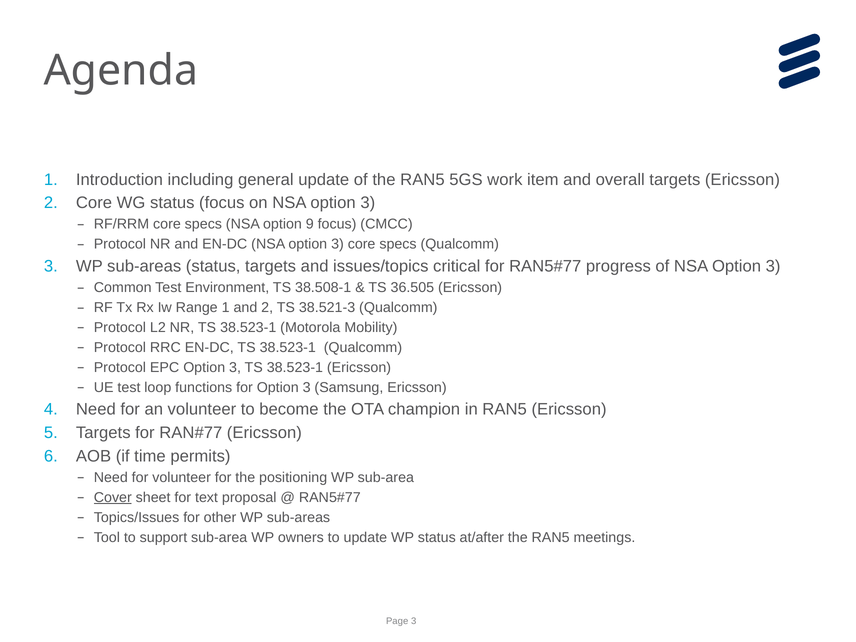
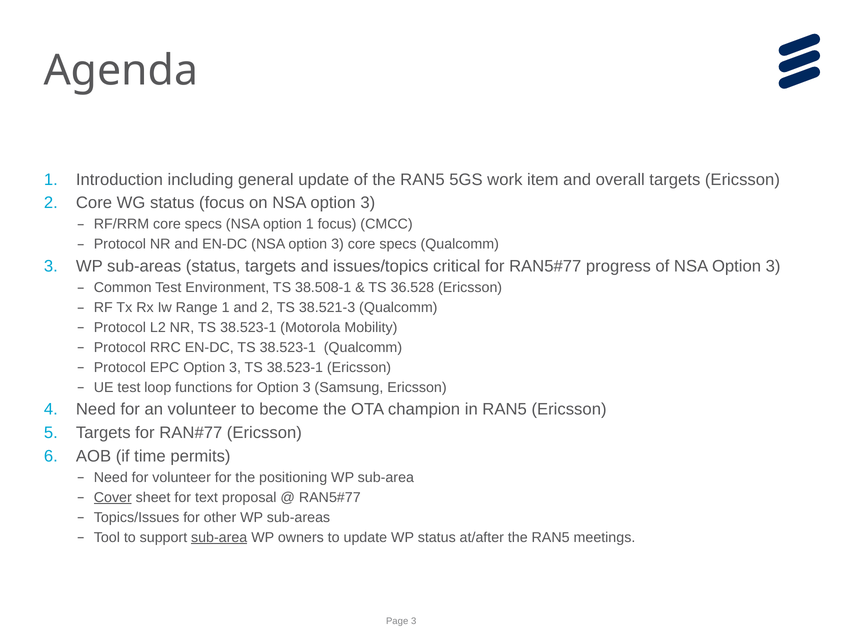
option 9: 9 -> 1 (310, 224)
36.505: 36.505 -> 36.528 (412, 288)
sub-area underline: none -> present (219, 537)
